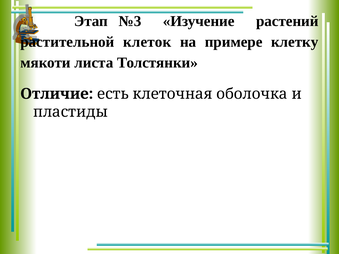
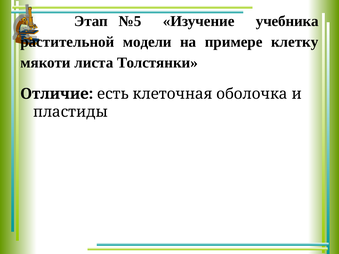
№3: №3 -> №5 (130, 21)
растений: растений -> учебника (287, 21)
клеток: клеток -> модели (147, 42)
